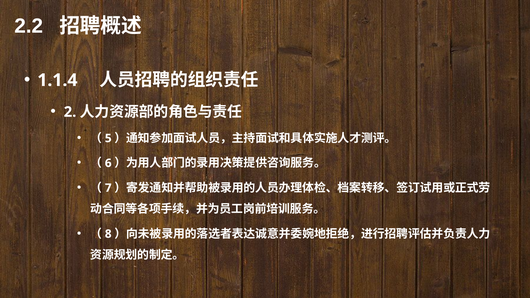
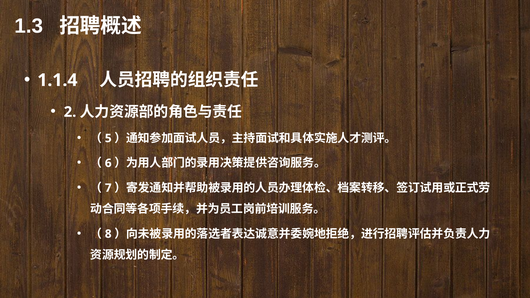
2.2: 2.2 -> 1.3 (29, 26)
